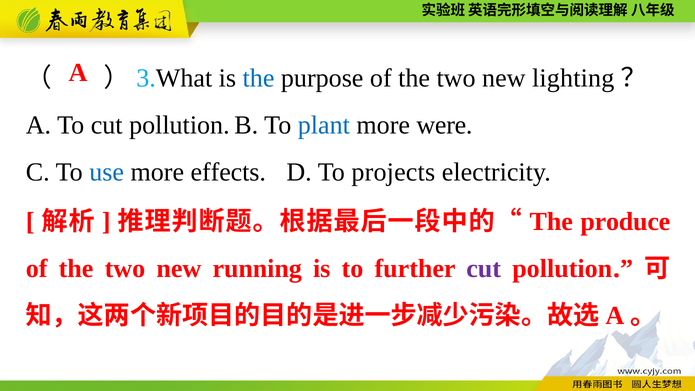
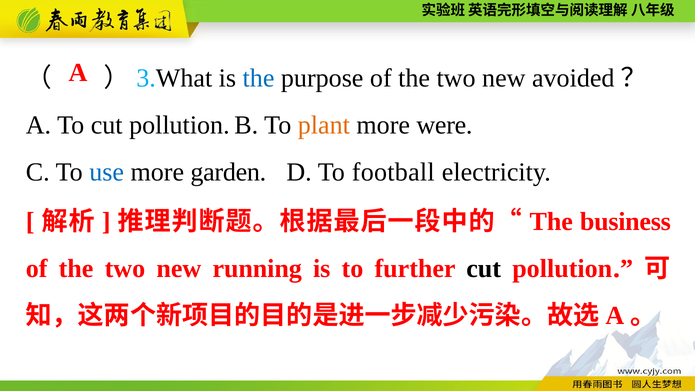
lighting: lighting -> avoided (573, 78)
plant colour: blue -> orange (324, 125)
effects: effects -> garden (228, 172)
projects: projects -> football (393, 172)
produce: produce -> business (625, 222)
cut colour: purple -> black (484, 269)
